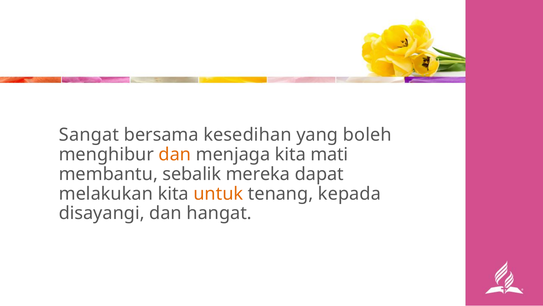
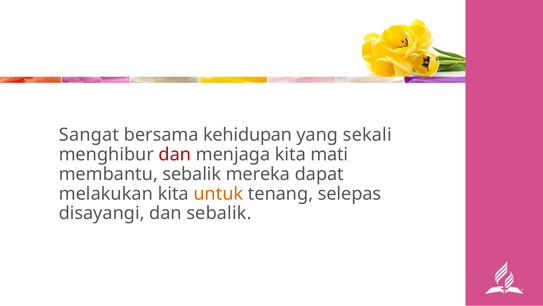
kesedihan: kesedihan -> kehidupan (248, 135)
boleh: boleh -> sekali (367, 135)
dan colour: orange -> red (175, 154)
kepada: kepada -> selepas (350, 193)
dan hangat: hangat -> sebalik (219, 213)
